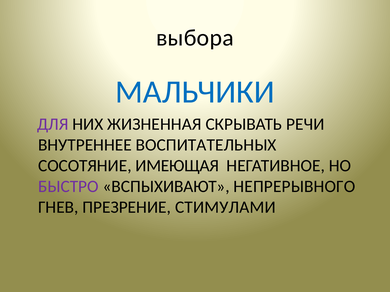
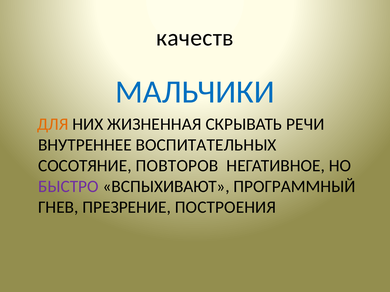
выбора: выбора -> качеств (195, 38)
ДЛЯ colour: purple -> orange (53, 124)
ИМЕЮЩАЯ: ИМЕЮЩАЯ -> ПОВТОРОВ (177, 166)
НЕПРЕРЫВНОГО: НЕПРЕРЫВНОГО -> ПРОГРАММНЫЙ (294, 187)
СТИМУЛАМИ: СТИМУЛАМИ -> ПОСТРОЕНИЯ (225, 208)
